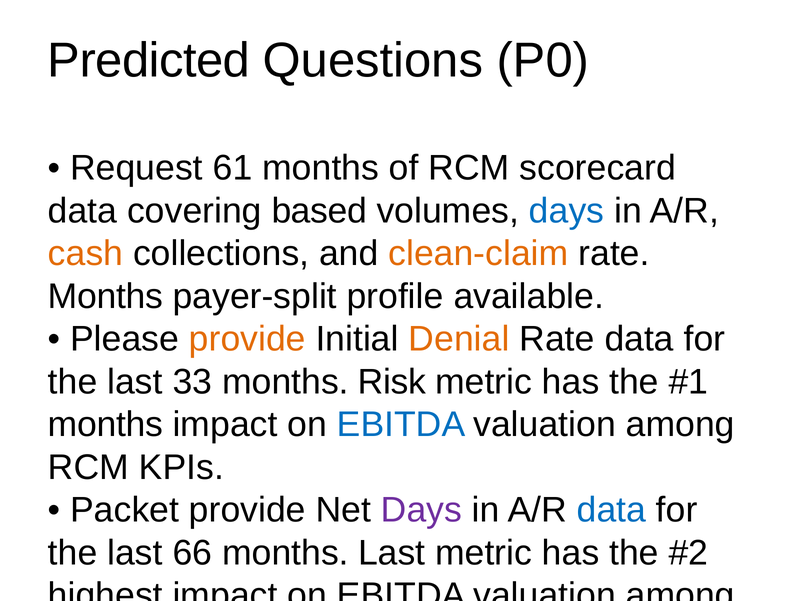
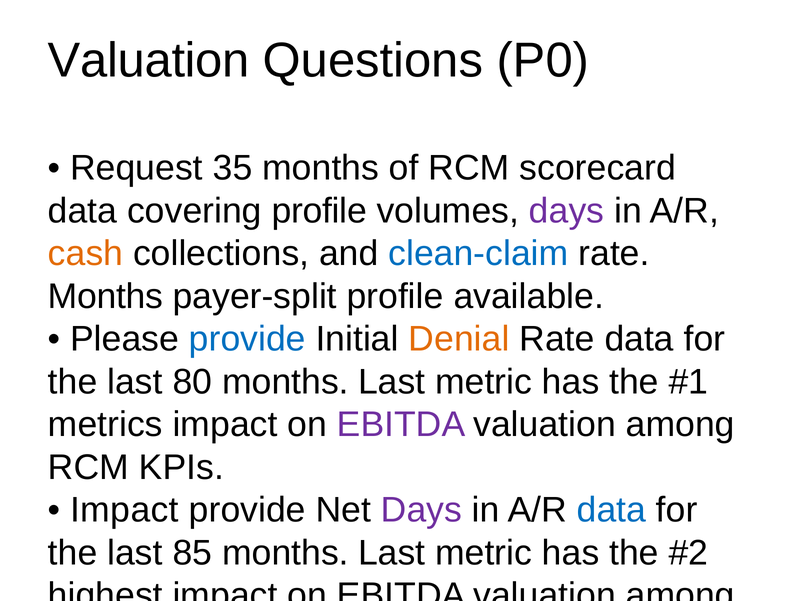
Predicted: Predicted -> Valuation (149, 61)
61: 61 -> 35 (233, 168)
covering based: based -> profile (319, 211)
days colour: blue -> purple (567, 211)
clean-claim colour: orange -> blue (478, 253)
provide colour: orange -> blue (247, 339)
33: 33 -> 80 (192, 382)
Risk: Risk -> Last (392, 382)
months: months -> metrics (105, 424)
EBITDA colour: blue -> purple (401, 424)
Packet: Packet -> Impact (124, 510)
66: 66 -> 85 (192, 553)
